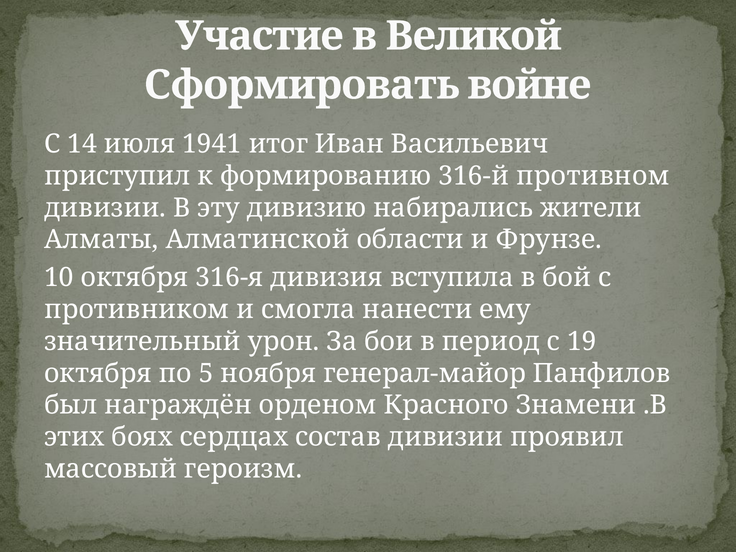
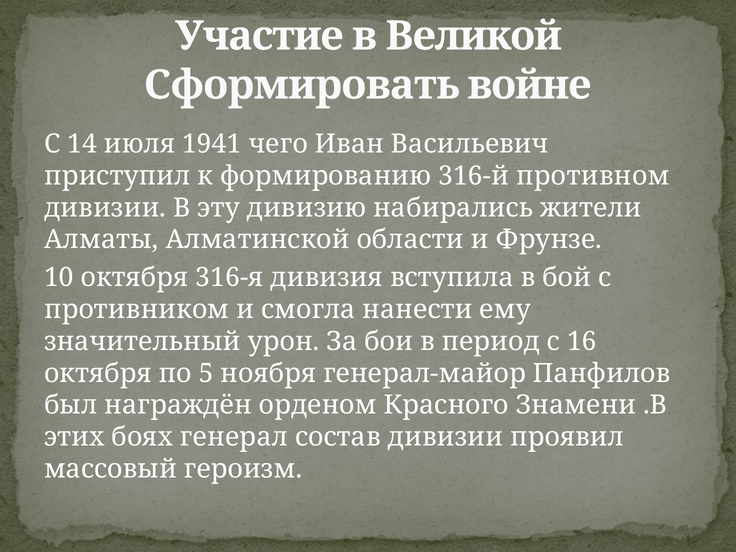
итог: итог -> чего (278, 144)
19: 19 -> 16 (582, 341)
сердцах: сердцах -> генерал (234, 437)
